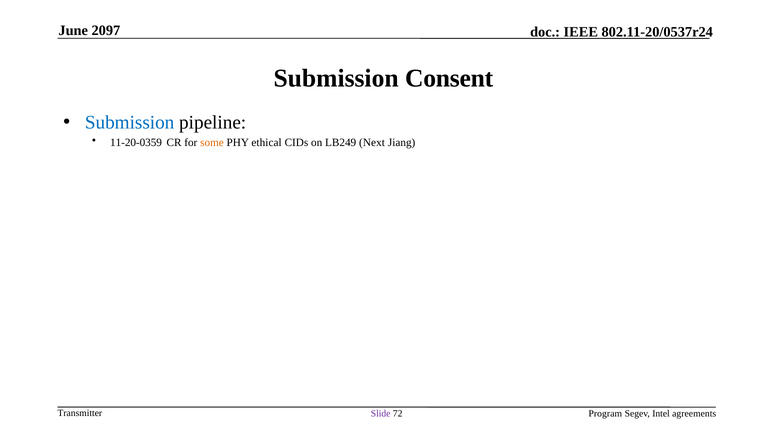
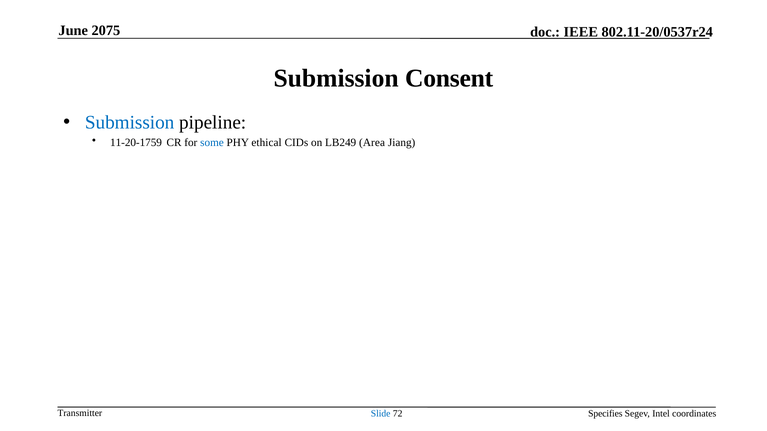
2097: 2097 -> 2075 (106, 30)
11-20-0359: 11-20-0359 -> 11-20-1759 (136, 143)
some colour: orange -> blue (212, 143)
Next: Next -> Area (372, 143)
Slide colour: purple -> blue (381, 414)
Program: Program -> Specifies (605, 414)
agreements: agreements -> coordinates (694, 414)
